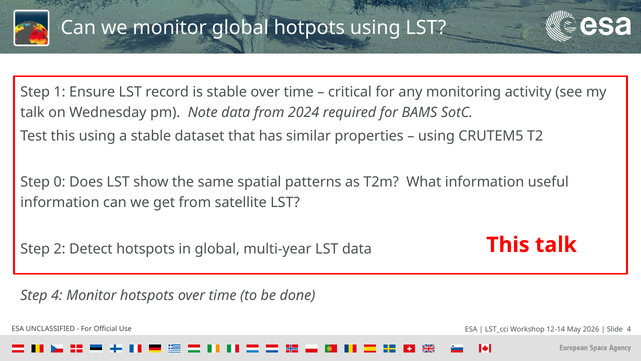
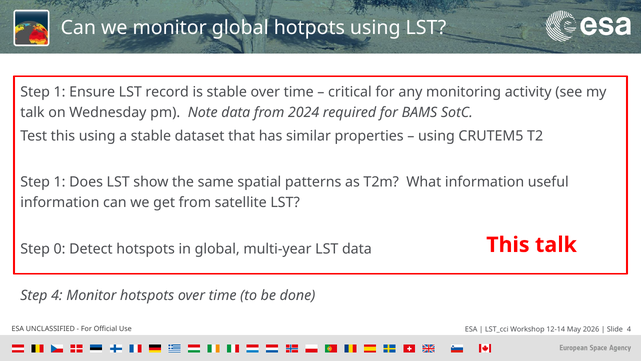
0: 0 -> 1 (60, 182)
2: 2 -> 0 (60, 249)
